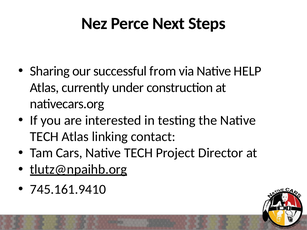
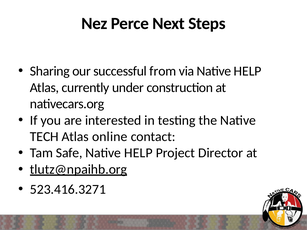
linking: linking -> online (110, 137)
Cars: Cars -> Safe (69, 153)
TECH: TECH -> HELP (138, 153)
745.161.9410: 745.161.9410 -> 523.416.3271 (68, 189)
